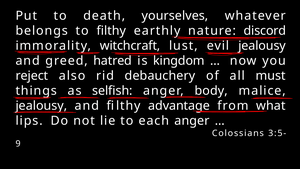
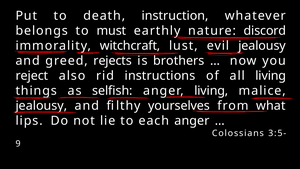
yourselves: yourselves -> instruction (175, 16)
to filthy: filthy -> must (111, 31)
hatred: hatred -> rejects (113, 61)
kingdom: kingdom -> brothers (179, 61)
debauchery: debauchery -> instructions (160, 76)
all must: must -> living (271, 76)
anger body: body -> living (211, 91)
advantage: advantage -> yourselves (179, 106)
